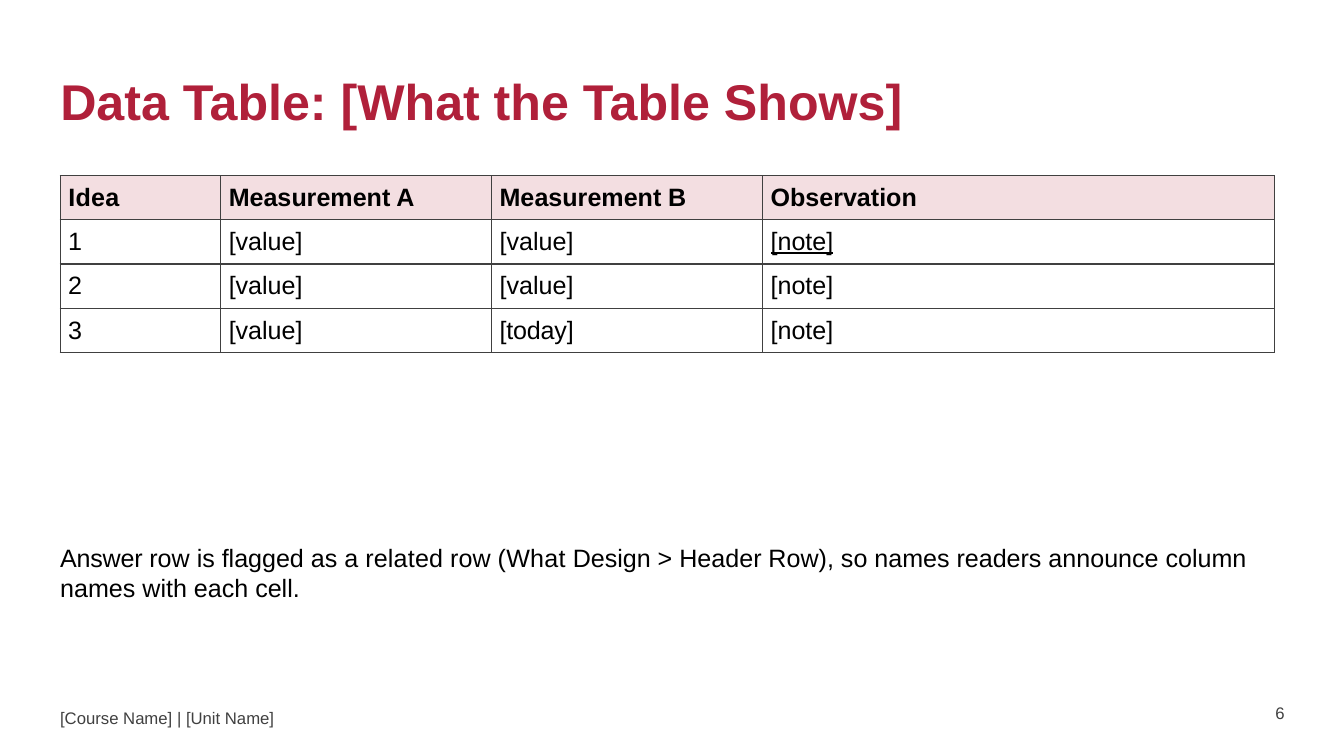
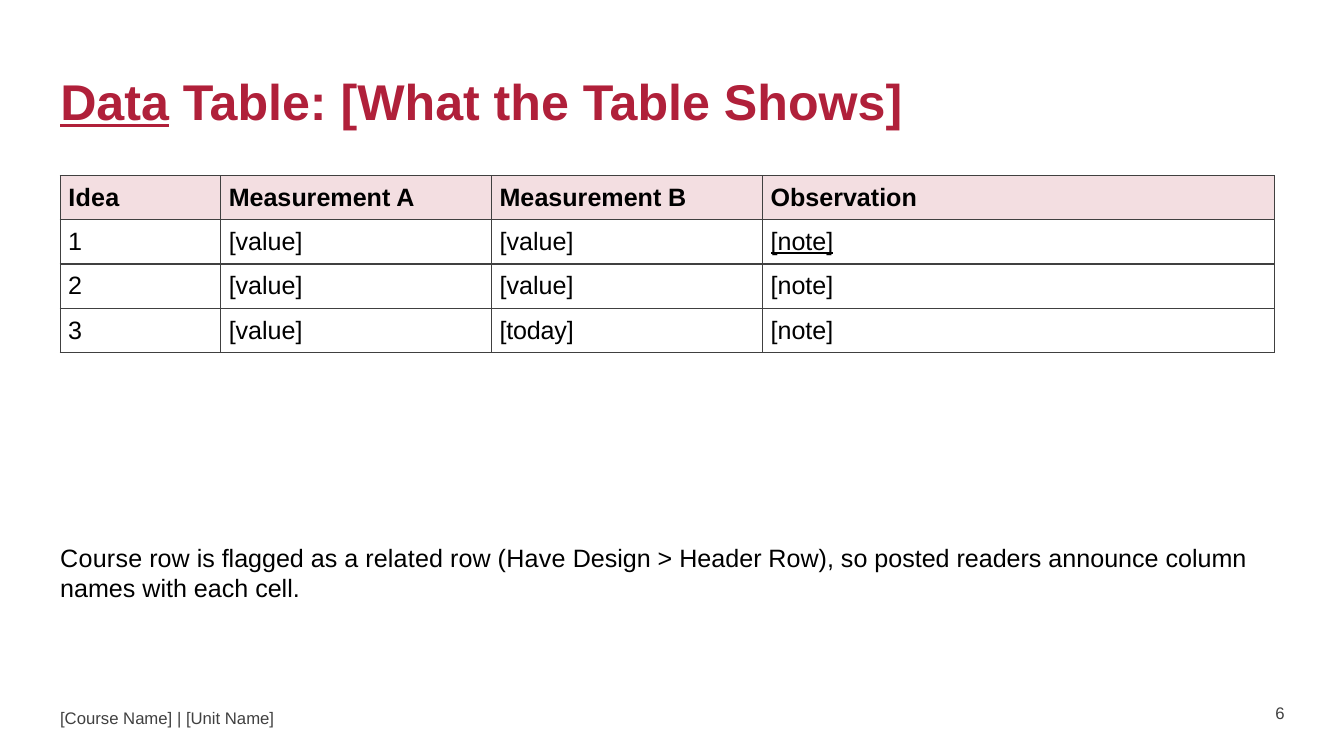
Data underline: none -> present (115, 104)
Answer: Answer -> Course (101, 559)
row What: What -> Have (532, 559)
so names: names -> posted (912, 559)
